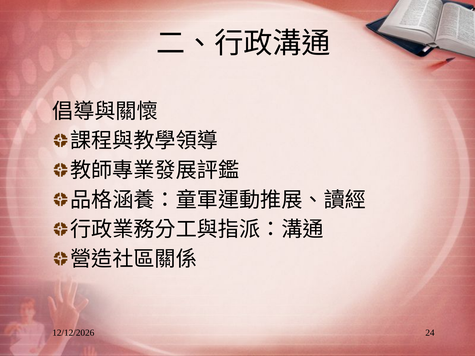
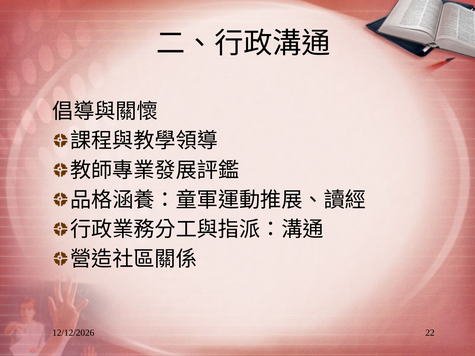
24: 24 -> 22 (430, 333)
